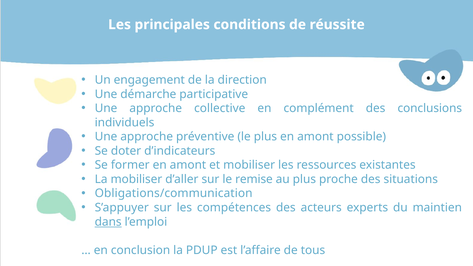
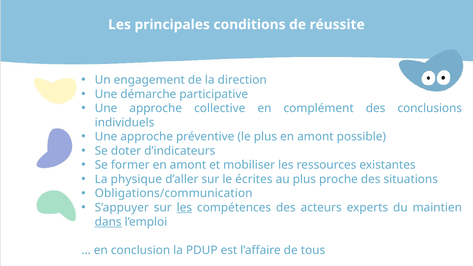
La mobiliser: mobiliser -> physique (136, 179)
remise: remise -> écrites (254, 179)
les underline: none -> present (184, 208)
